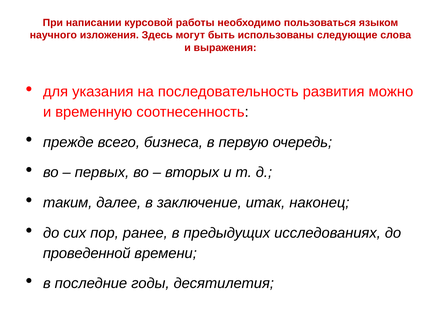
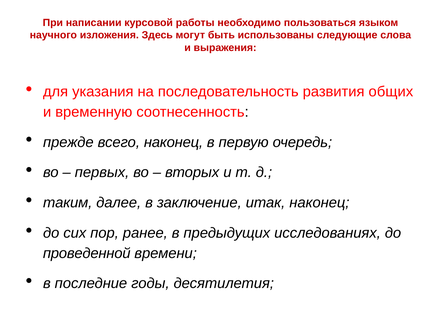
можно: можно -> общих (391, 92)
всего бизнеса: бизнеса -> наконец (173, 142)
